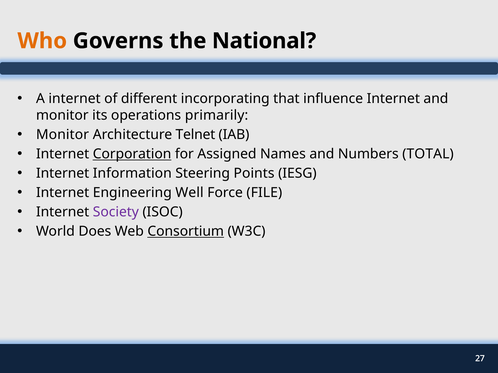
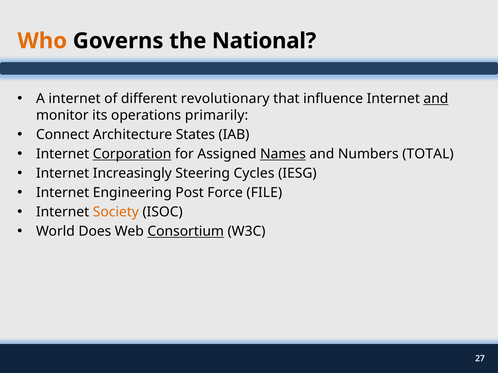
incorporating: incorporating -> revolutionary (225, 99)
and underline: none -> present (436, 99)
Monitor: Monitor -> Connect (63, 135)
Telnet: Telnet -> States (195, 135)
Names underline: none -> present (283, 154)
Information: Information -> Increasingly (132, 174)
Points: Points -> Cycles (254, 174)
Well: Well -> Post (190, 193)
Society colour: purple -> orange (116, 212)
